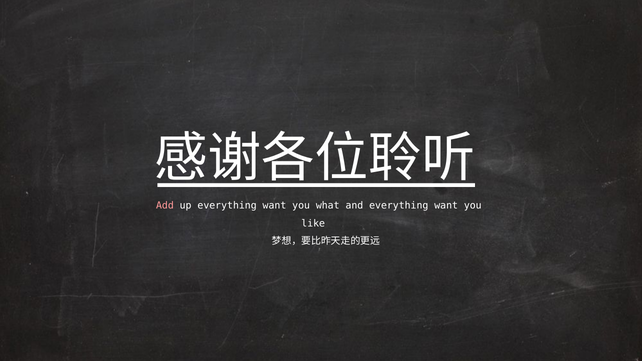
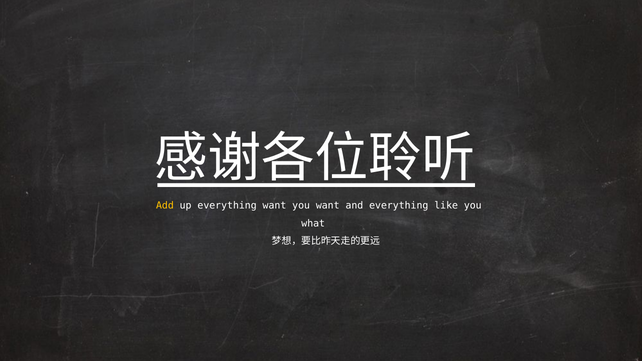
Add colour: pink -> yellow (165, 206)
you what: what -> want (328, 206)
and everything want: want -> like (446, 206)
like: like -> what (313, 223)
